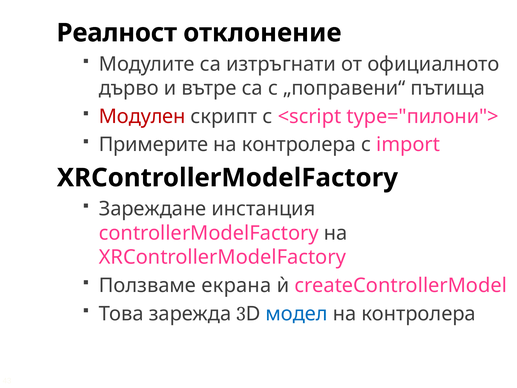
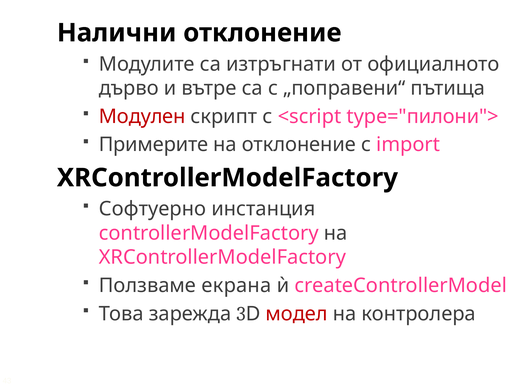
Реалност: Реалност -> Налични (117, 33)
контролера: контролера -> отклонение (299, 145)
Зареждане: Зареждане -> Софтуерно (153, 209)
модел colour: blue -> red (297, 313)
